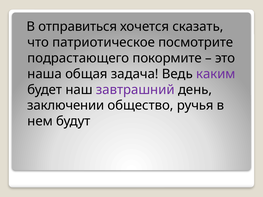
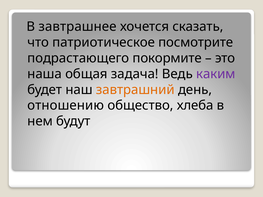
отправиться: отправиться -> завтрашнее (78, 27)
завтрашний colour: purple -> orange (135, 90)
заключении: заключении -> отношению (66, 106)
ручья: ручья -> хлеба (195, 106)
